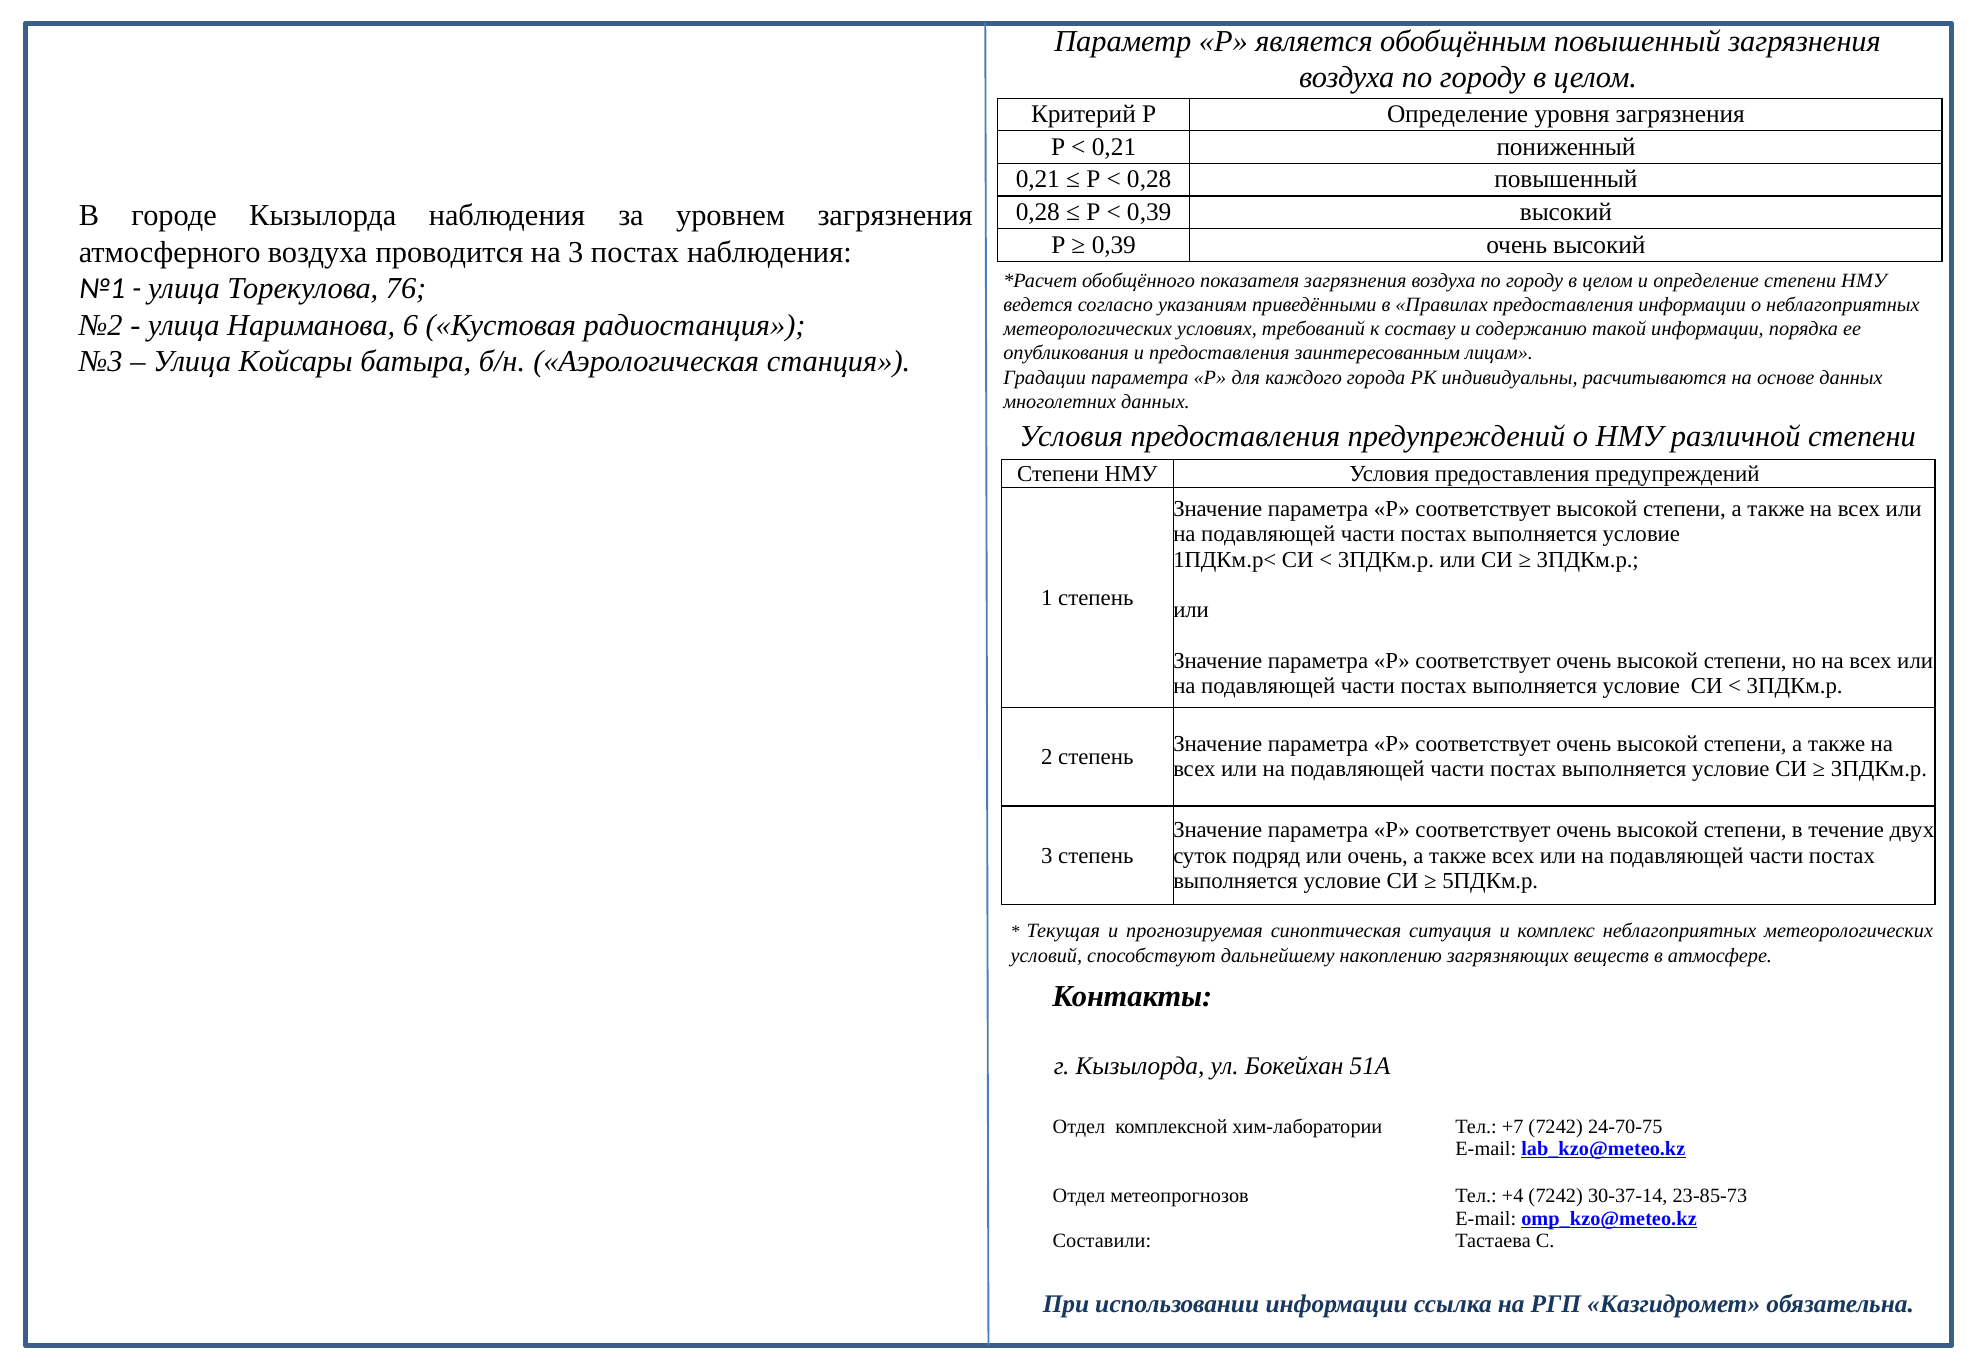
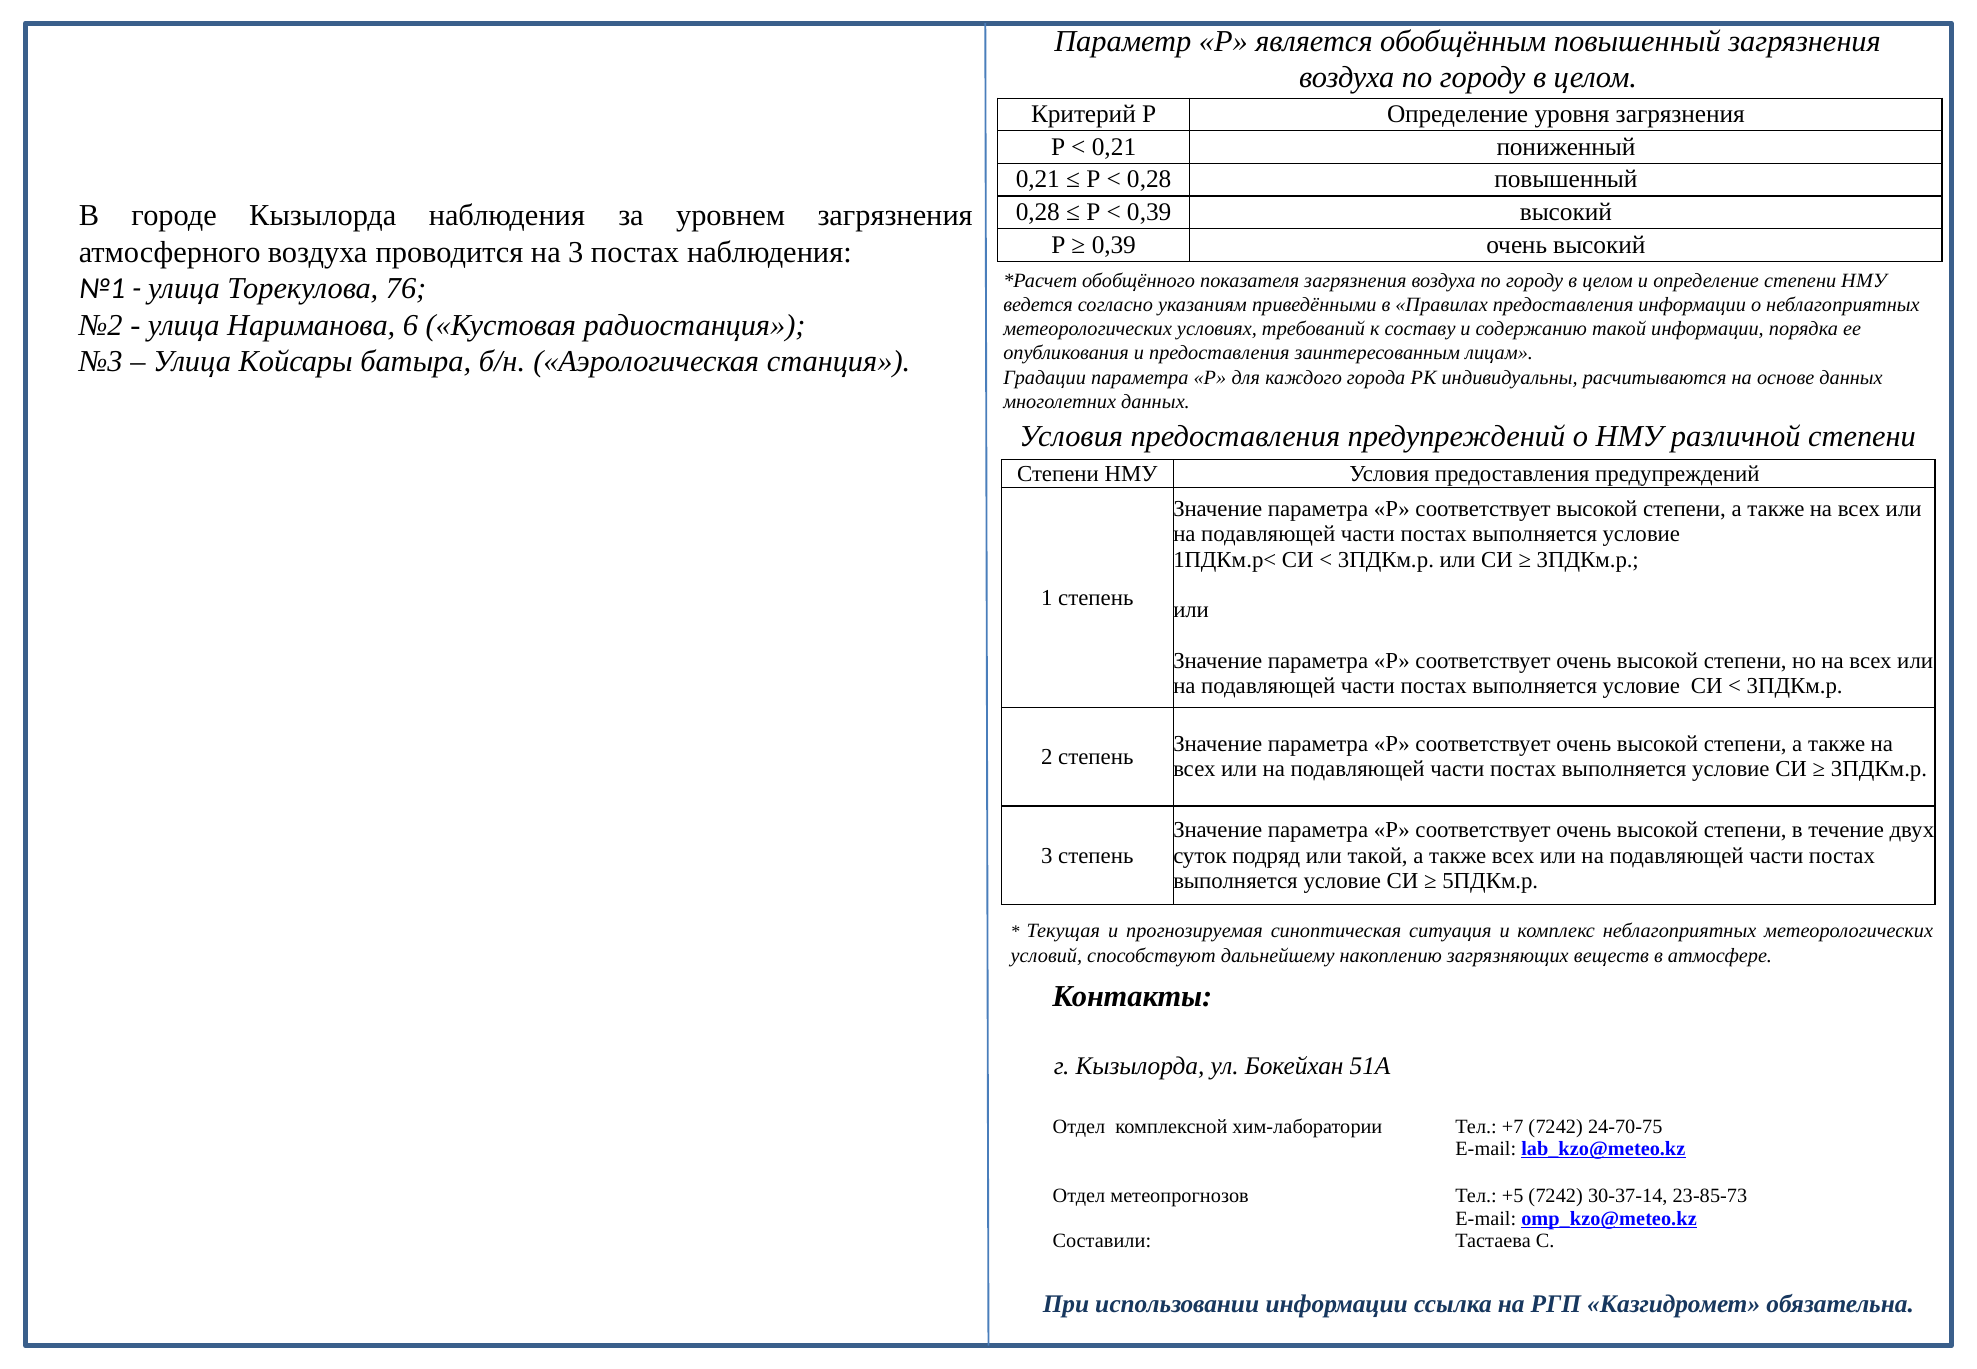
или очень: очень -> такой (1378, 855)
+4: +4 -> +5 (1513, 1196)
